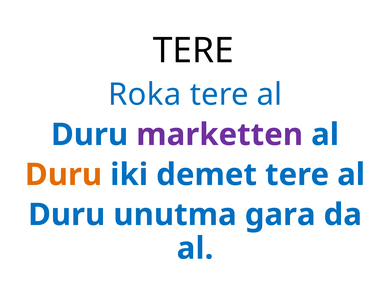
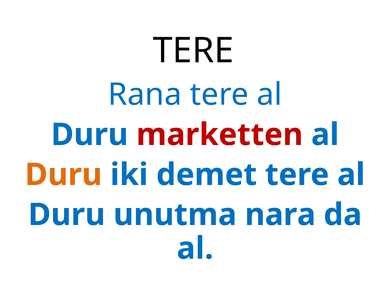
Roka: Roka -> Rana (145, 95)
marketten colour: purple -> red (220, 135)
gara: gara -> nara (280, 215)
